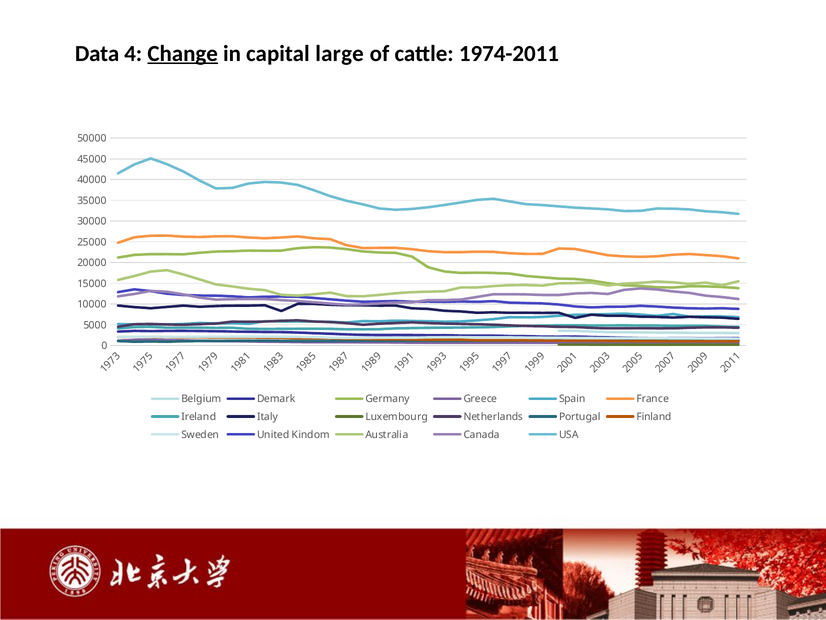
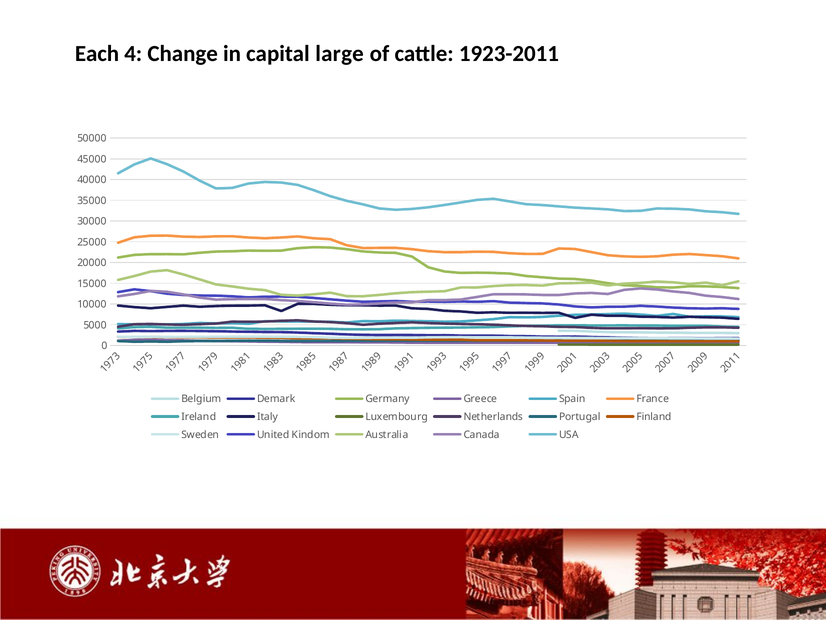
Data: Data -> Each (97, 53)
Change underline: present -> none (183, 53)
1974-2011: 1974-2011 -> 1923-2011 (509, 53)
